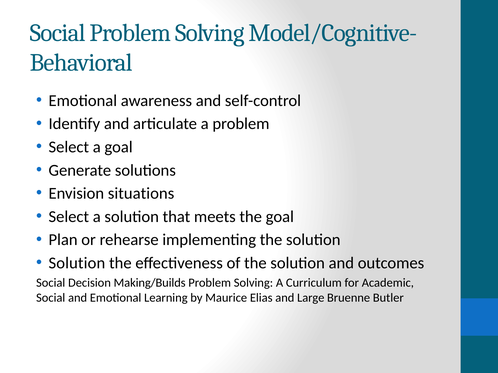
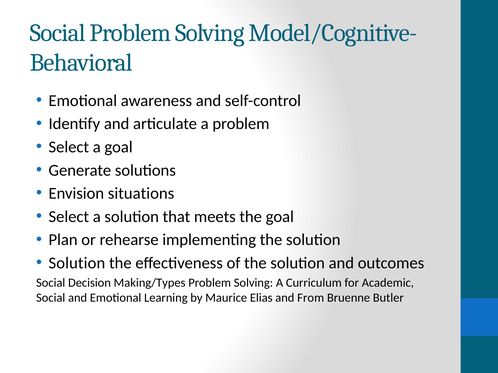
Making/Builds: Making/Builds -> Making/Types (150, 283)
Large: Large -> From (311, 298)
